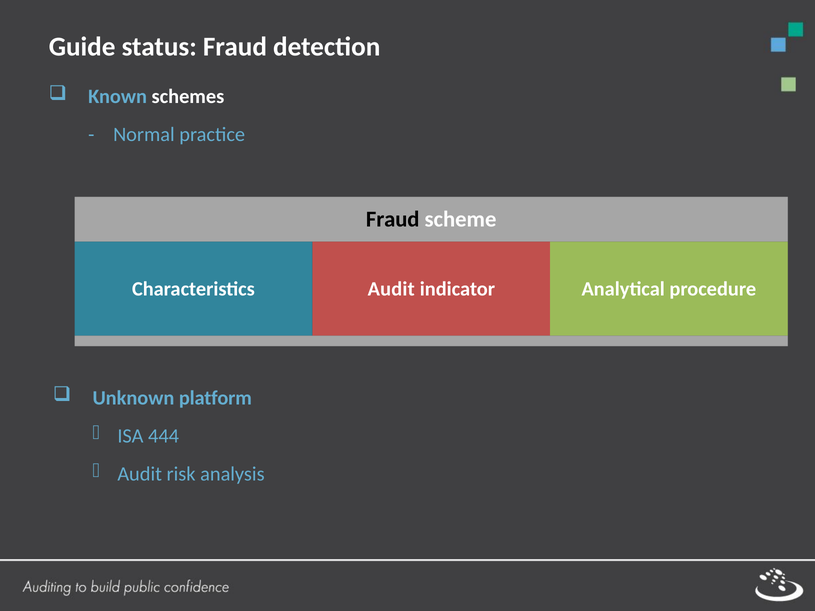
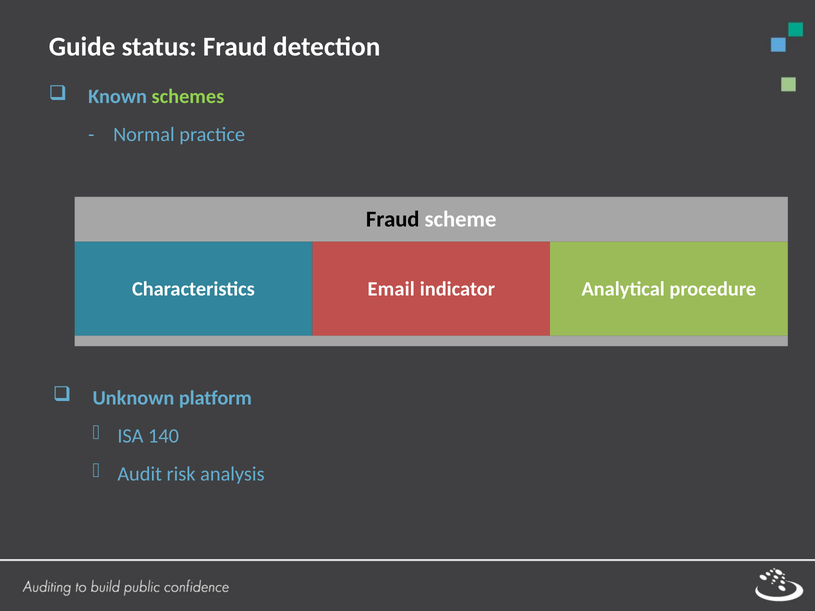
schemes colour: white -> light green (188, 97)
Audit: Audit -> Email (391, 289)
444: 444 -> 140 (164, 436)
